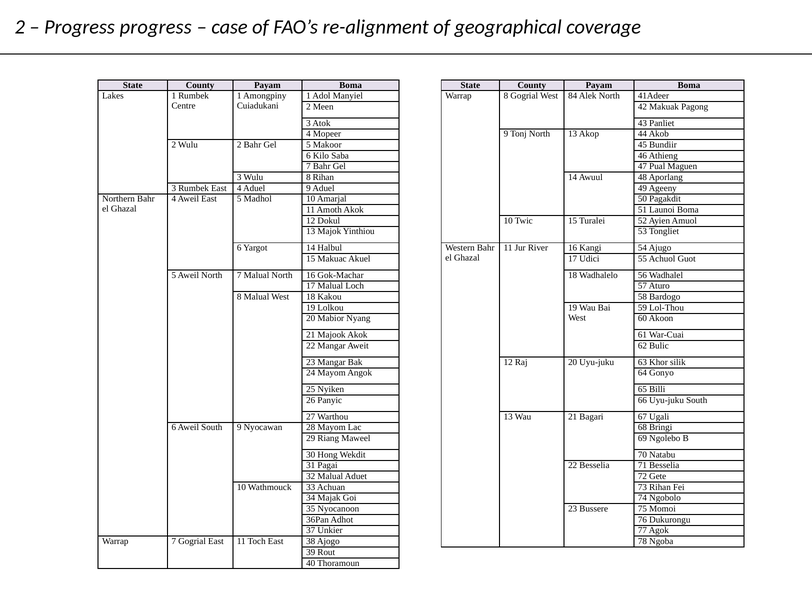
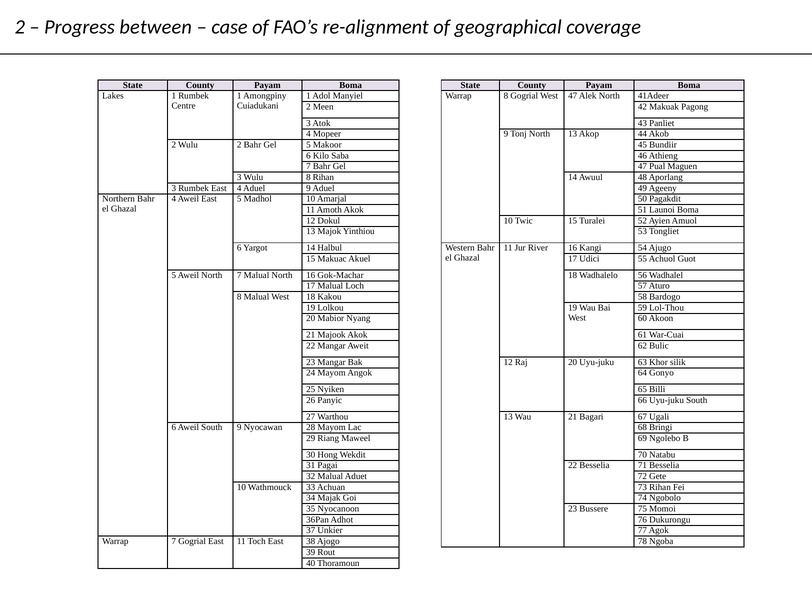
Progress progress: progress -> between (156, 27)
West 84: 84 -> 47 (573, 96)
